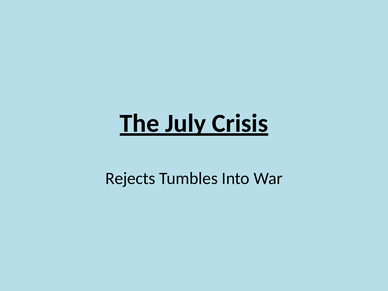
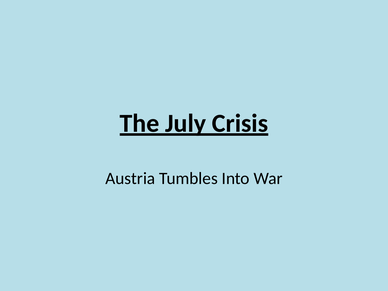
Rejects: Rejects -> Austria (130, 178)
